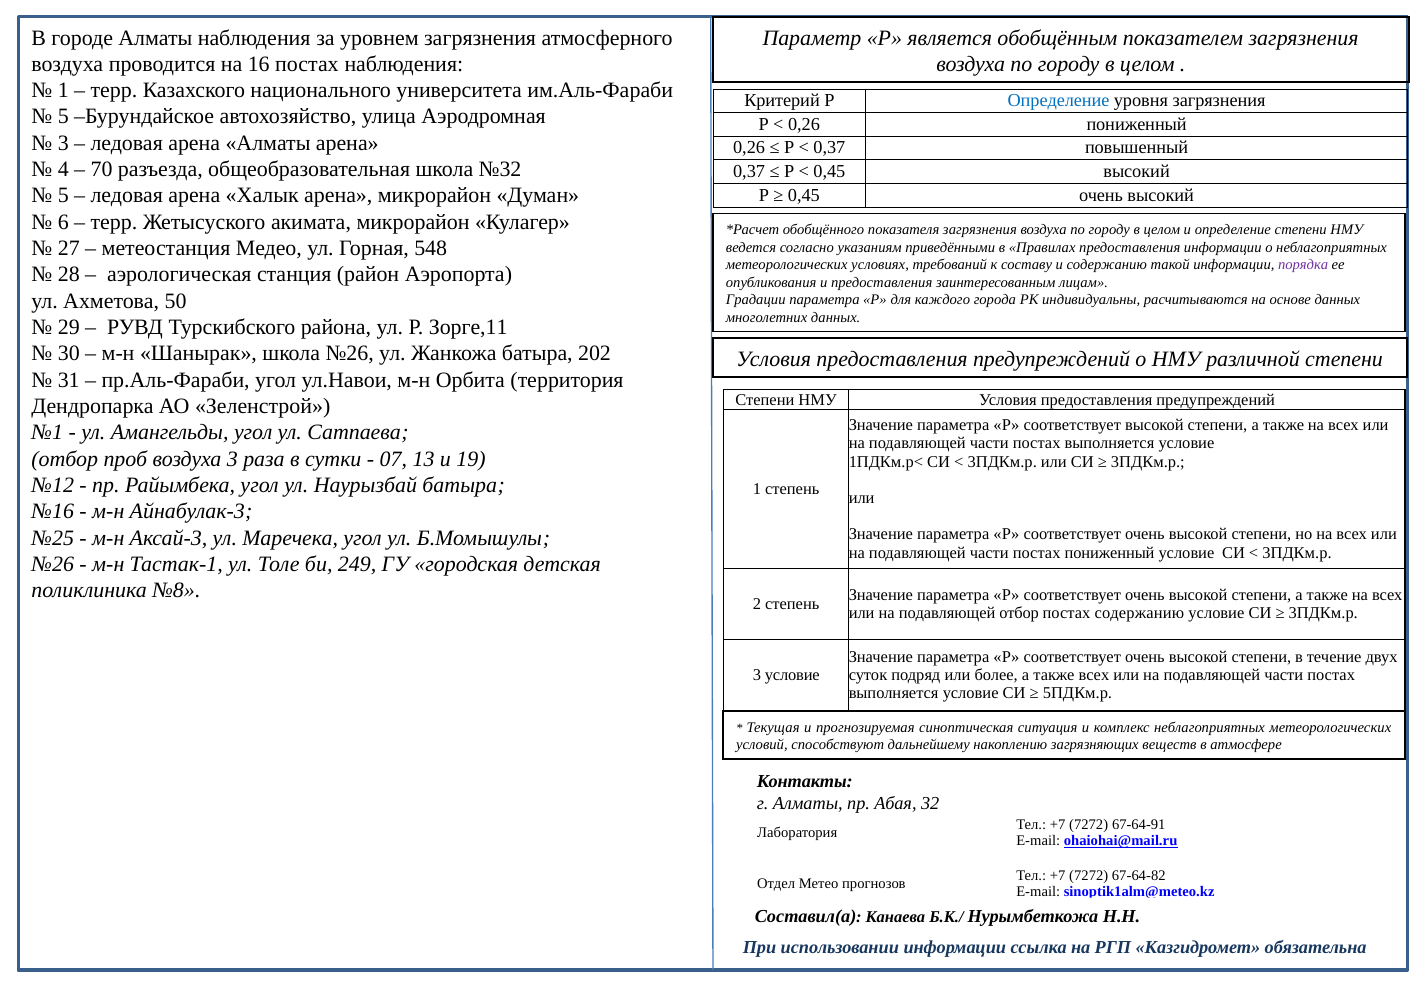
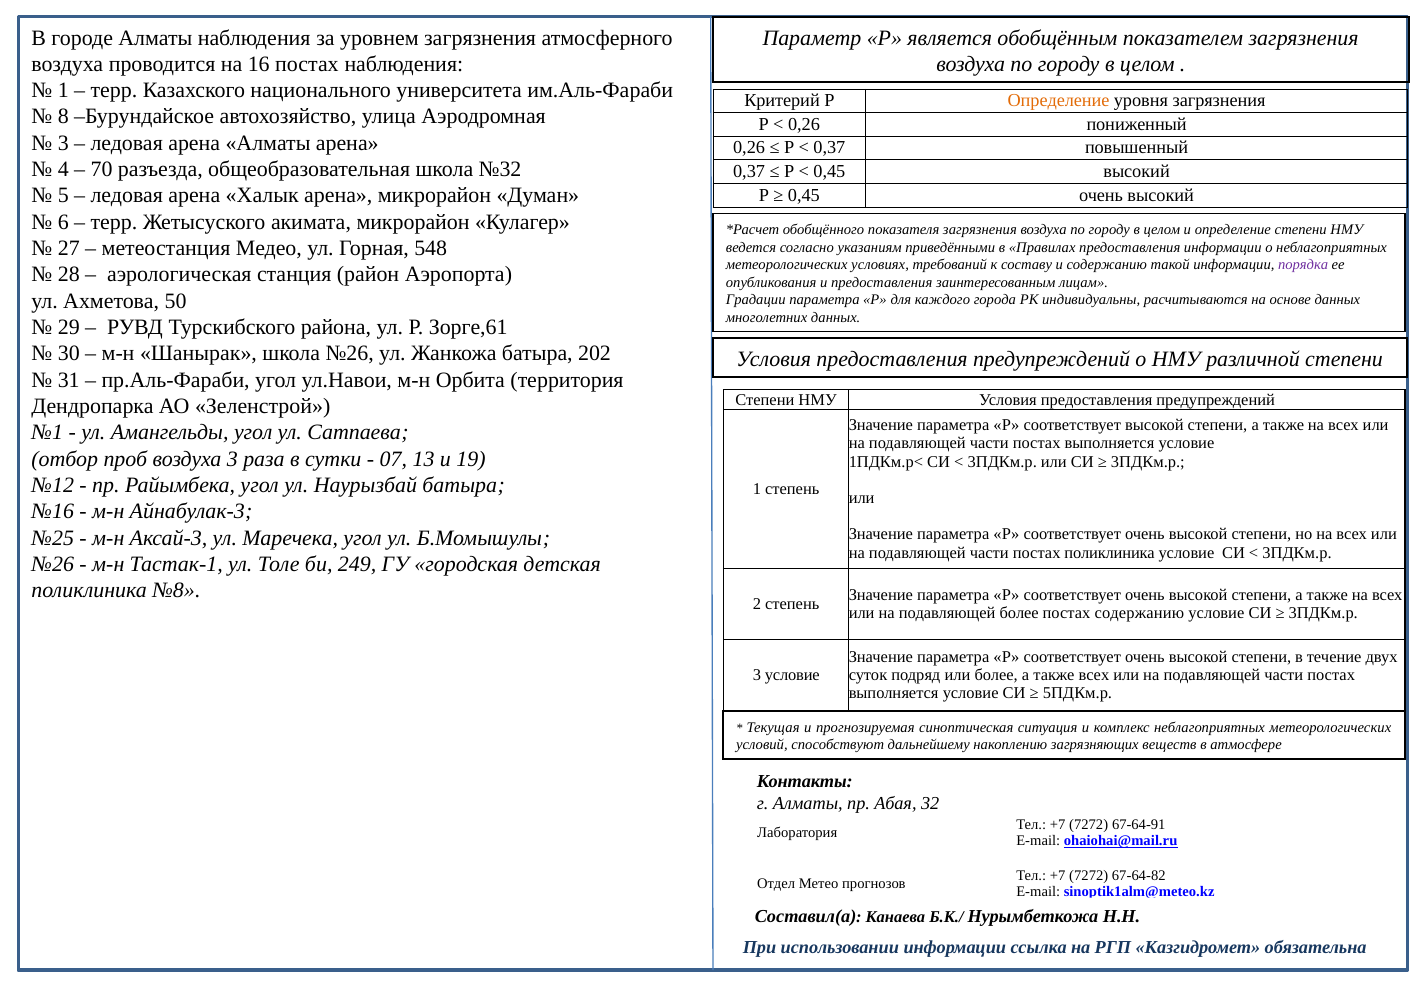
Определение colour: blue -> orange (1059, 101)
5: 5 -> 8 (63, 117)
Зорге,11: Зорге,11 -> Зорге,61 (468, 327)
постах пониженный: пониженный -> поликлиника (1110, 553)
подавляющей отбор: отбор -> более (1019, 613)
